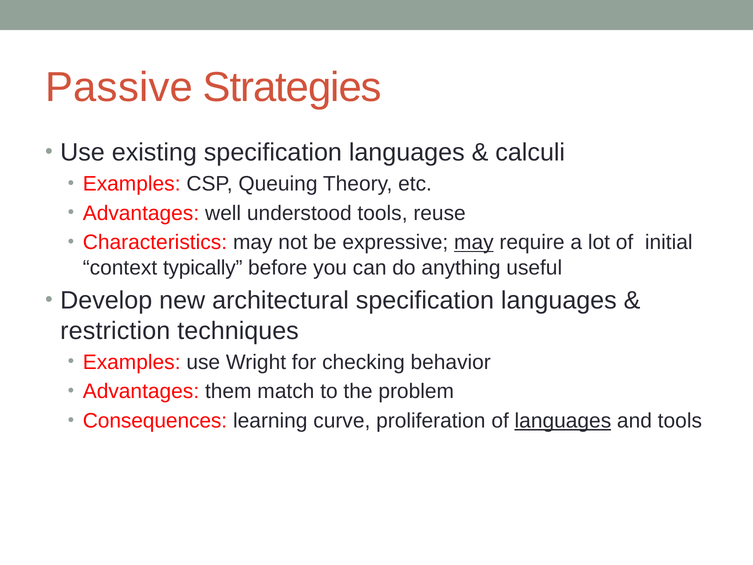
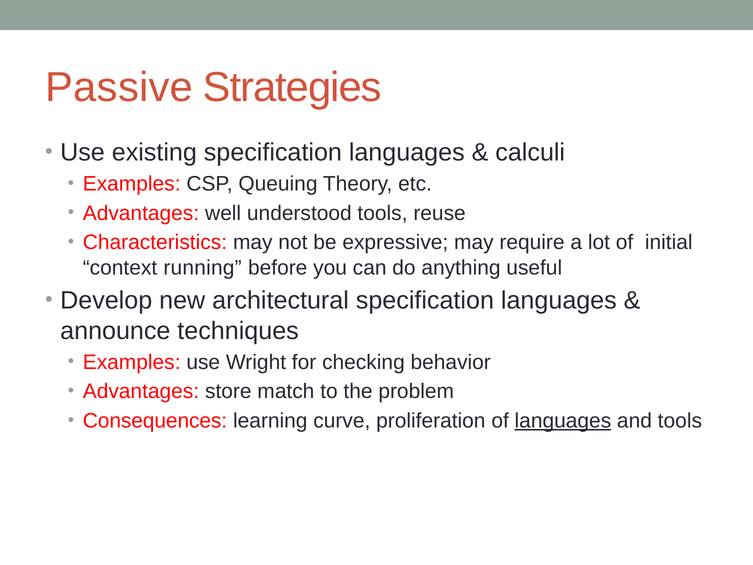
may underline: present -> none (474, 242)
typically: typically -> running (203, 268)
restriction: restriction -> announce (115, 331)
them: them -> store (228, 391)
